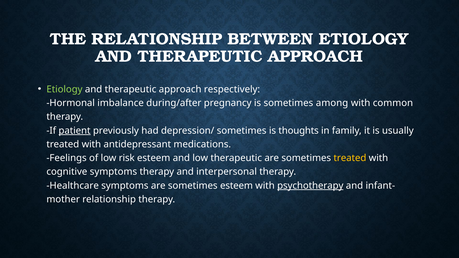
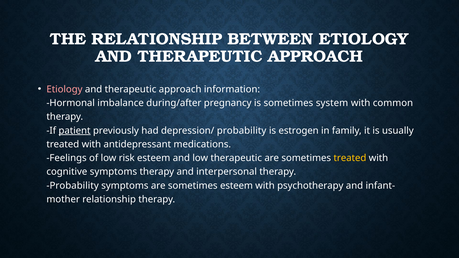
Etiology colour: light green -> pink (64, 89)
respectively: respectively -> information (232, 89)
among: among -> system (332, 103)
depression/ sometimes: sometimes -> probability (242, 131)
thoughts: thoughts -> estrogen (299, 131)
Healthcare: Healthcare -> Probability (73, 186)
psychotherapy underline: present -> none (310, 186)
